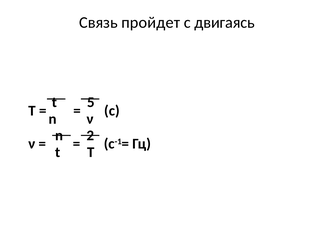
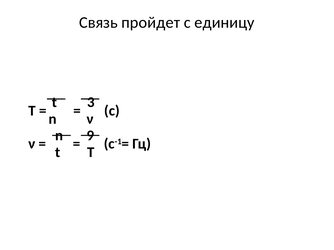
двигаясь: двигаясь -> единицу (224, 23)
5: 5 -> 3 (91, 103)
2: 2 -> 9 (90, 136)
